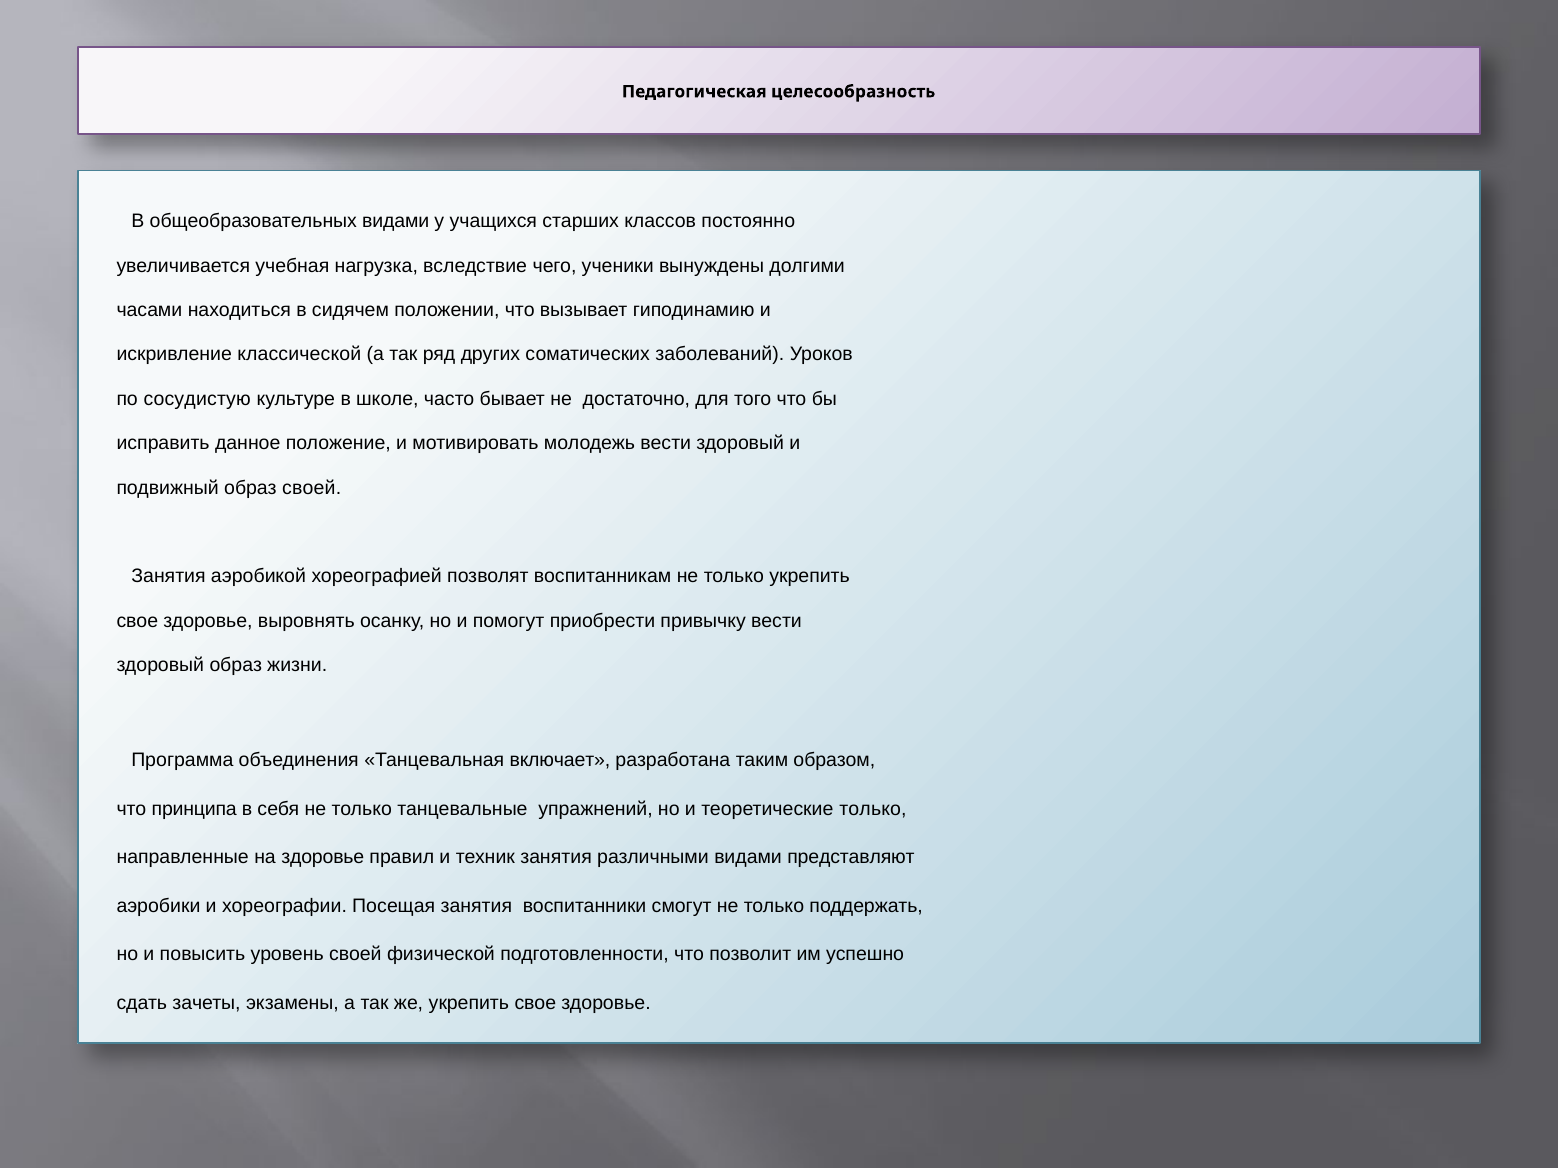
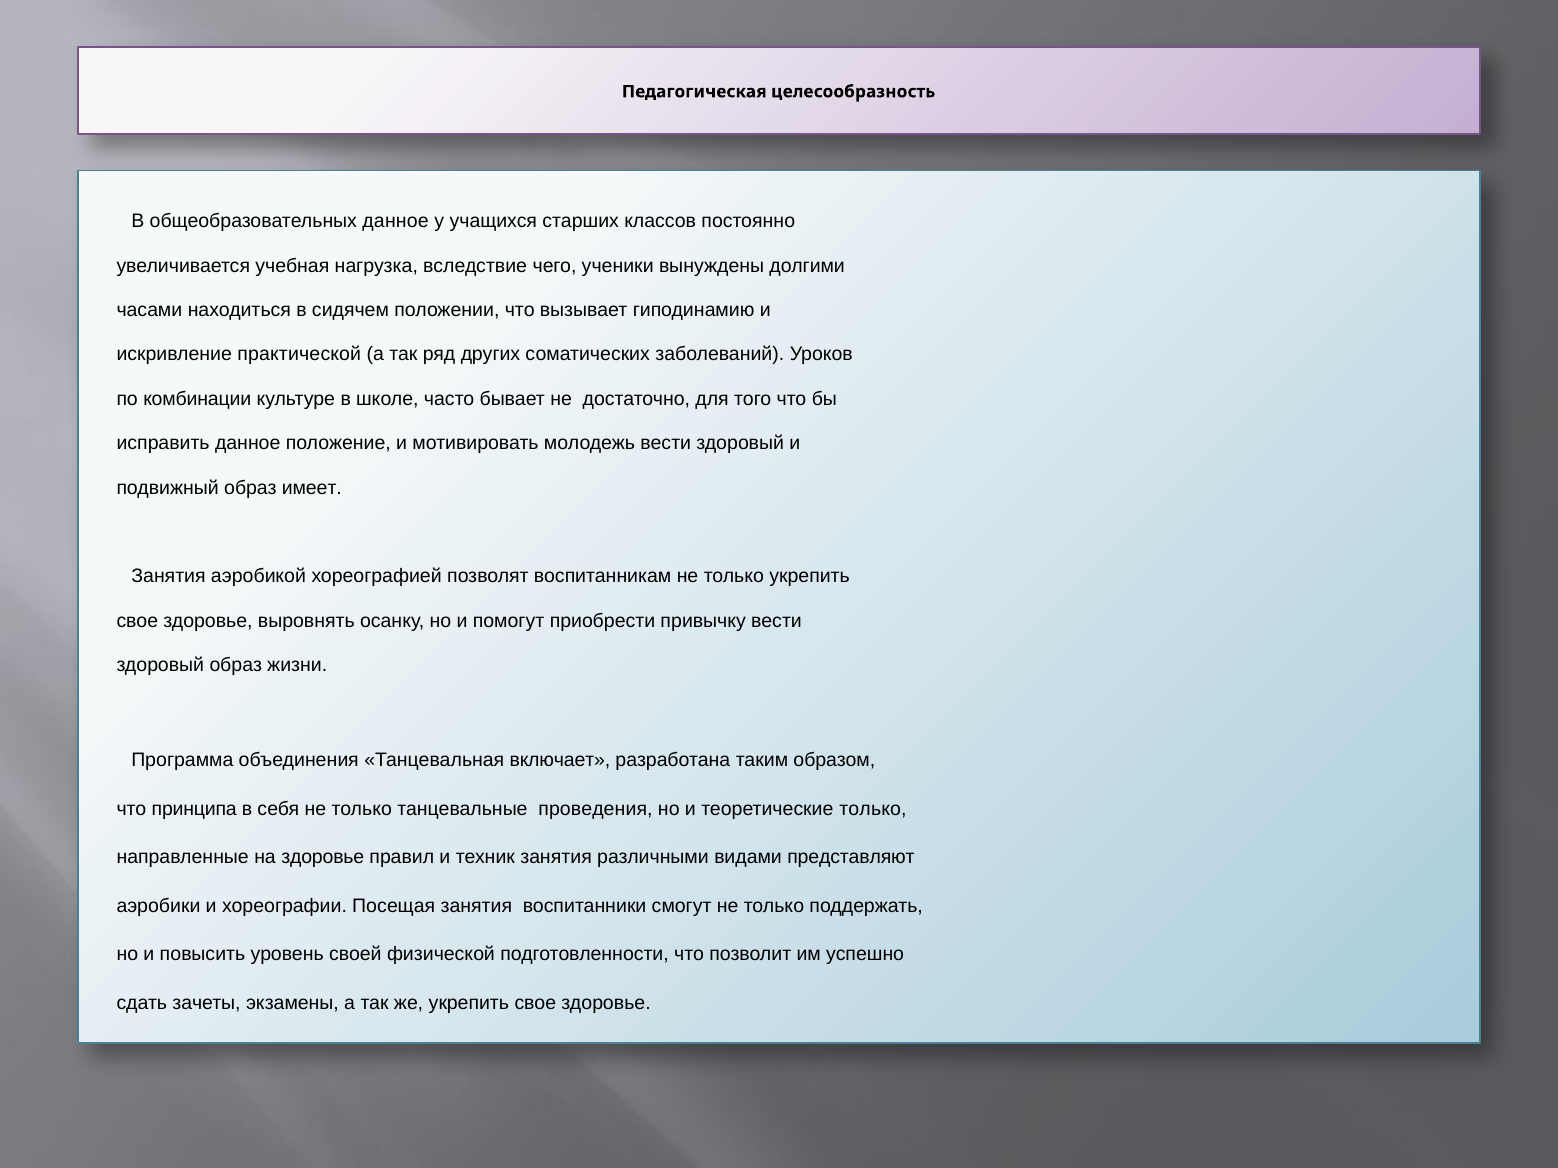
общеобразовательных видами: видами -> данное (396, 221)
классической: классической -> практической (299, 355)
сосудистую: сосудистую -> комбинации (197, 399)
образ своей: своей -> имеет (312, 488)
упражнений: упражнений -> проведения (595, 809)
